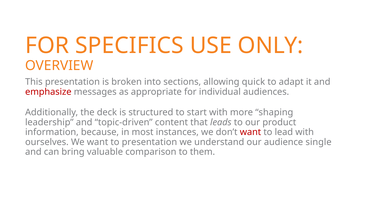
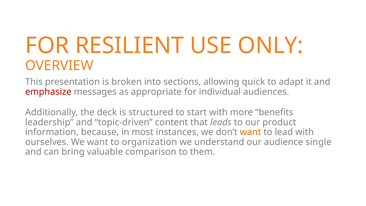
SPECIFICS: SPECIFICS -> RESILIENT (130, 46)
shaping: shaping -> benefits (274, 112)
want colour: red -> orange (250, 132)
to presentation: presentation -> organization (149, 142)
